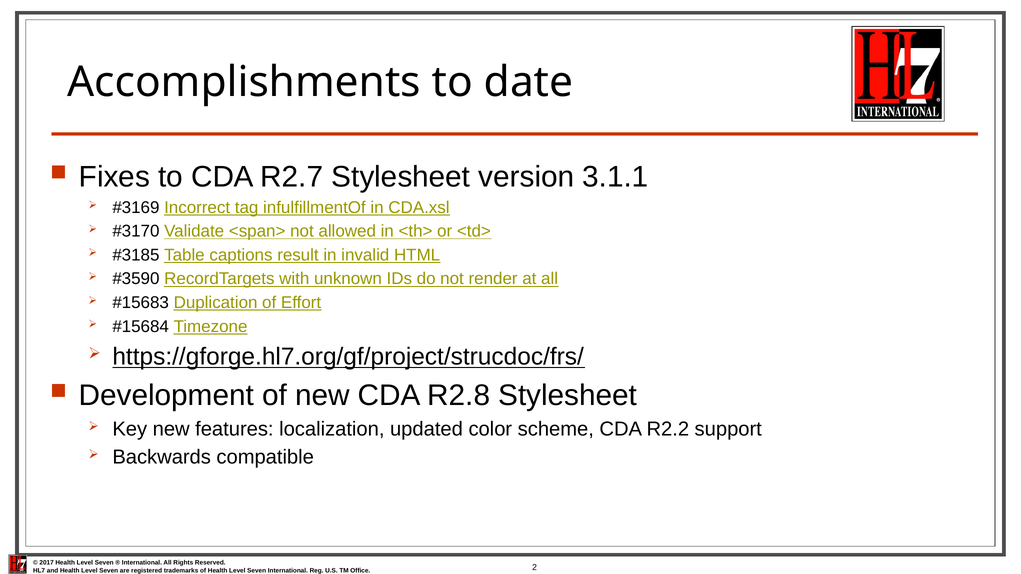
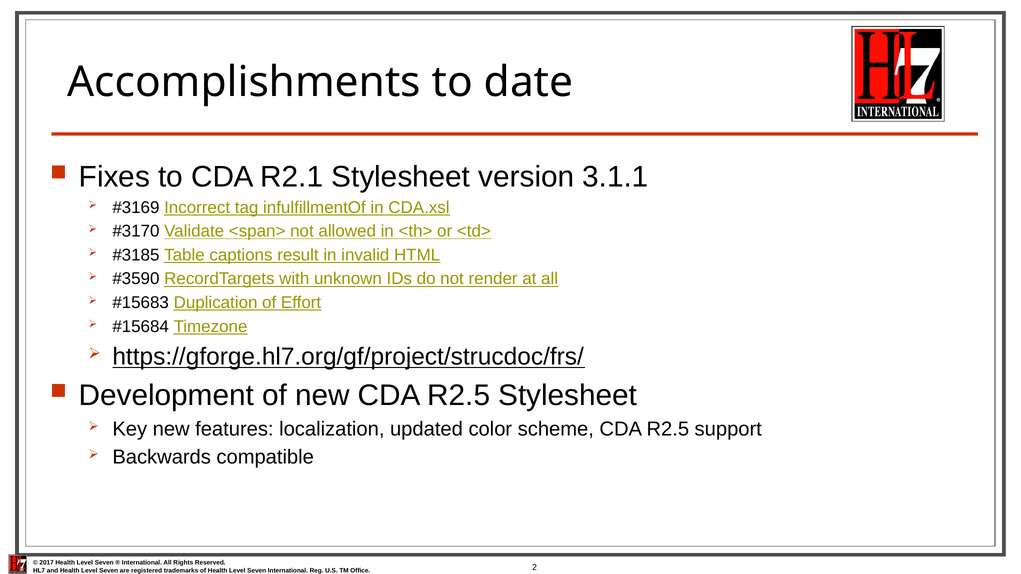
R2.7: R2.7 -> R2.1 (292, 177)
new CDA R2.8: R2.8 -> R2.5 (459, 396)
scheme CDA R2.2: R2.2 -> R2.5 (668, 429)
